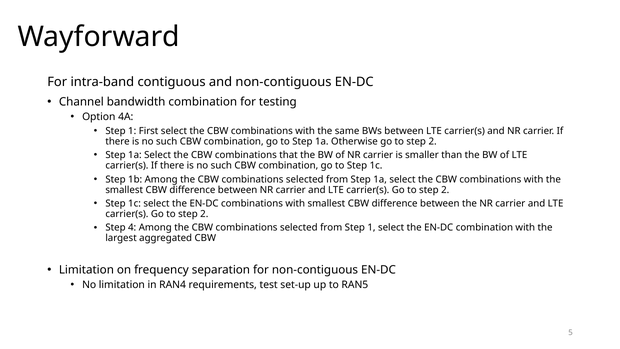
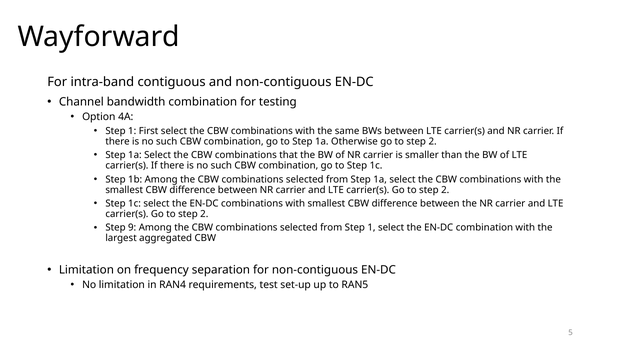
4: 4 -> 9 (132, 228)
